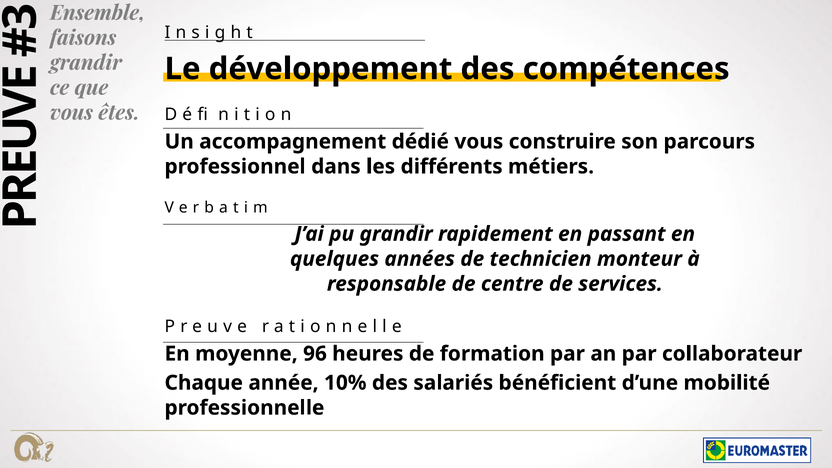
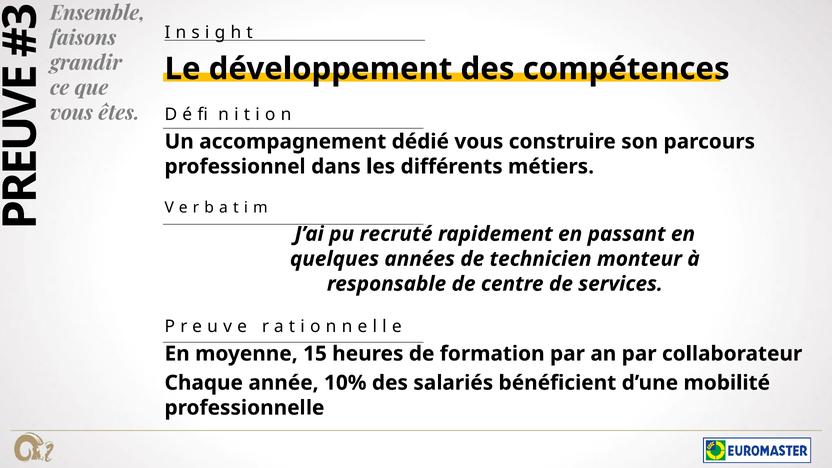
pu grandir: grandir -> recruté (396, 234)
96: 96 -> 15 (315, 354)
